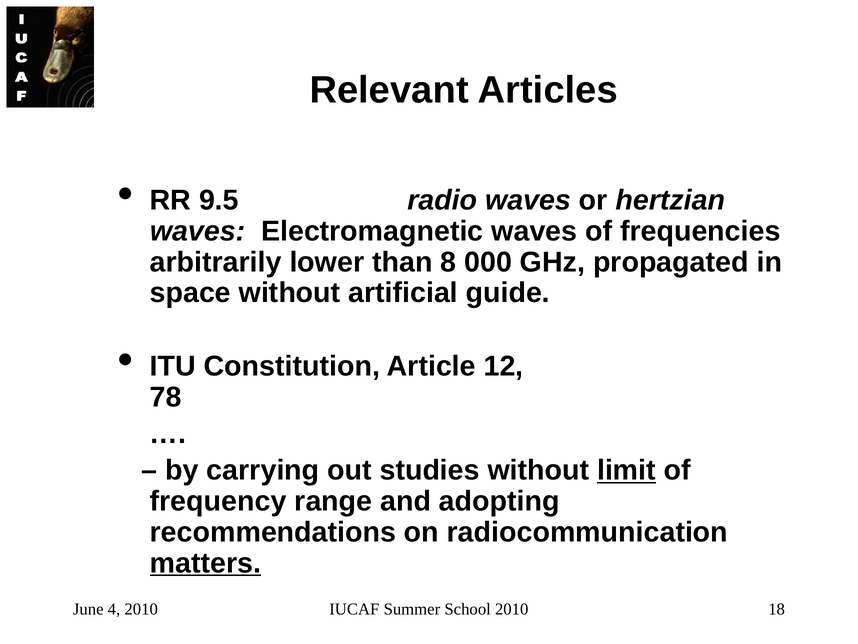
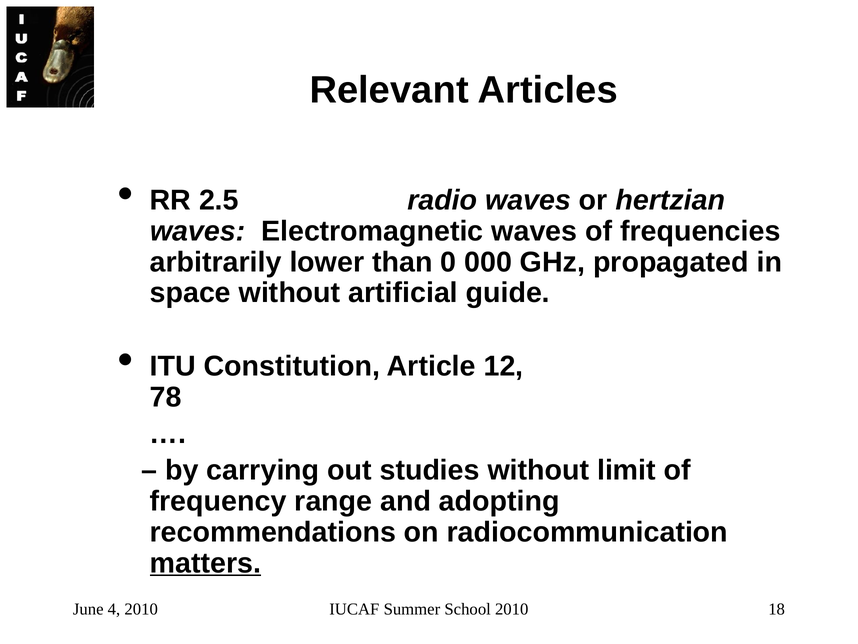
9.5: 9.5 -> 2.5 (219, 200)
8: 8 -> 0 (448, 262)
limit underline: present -> none (627, 470)
